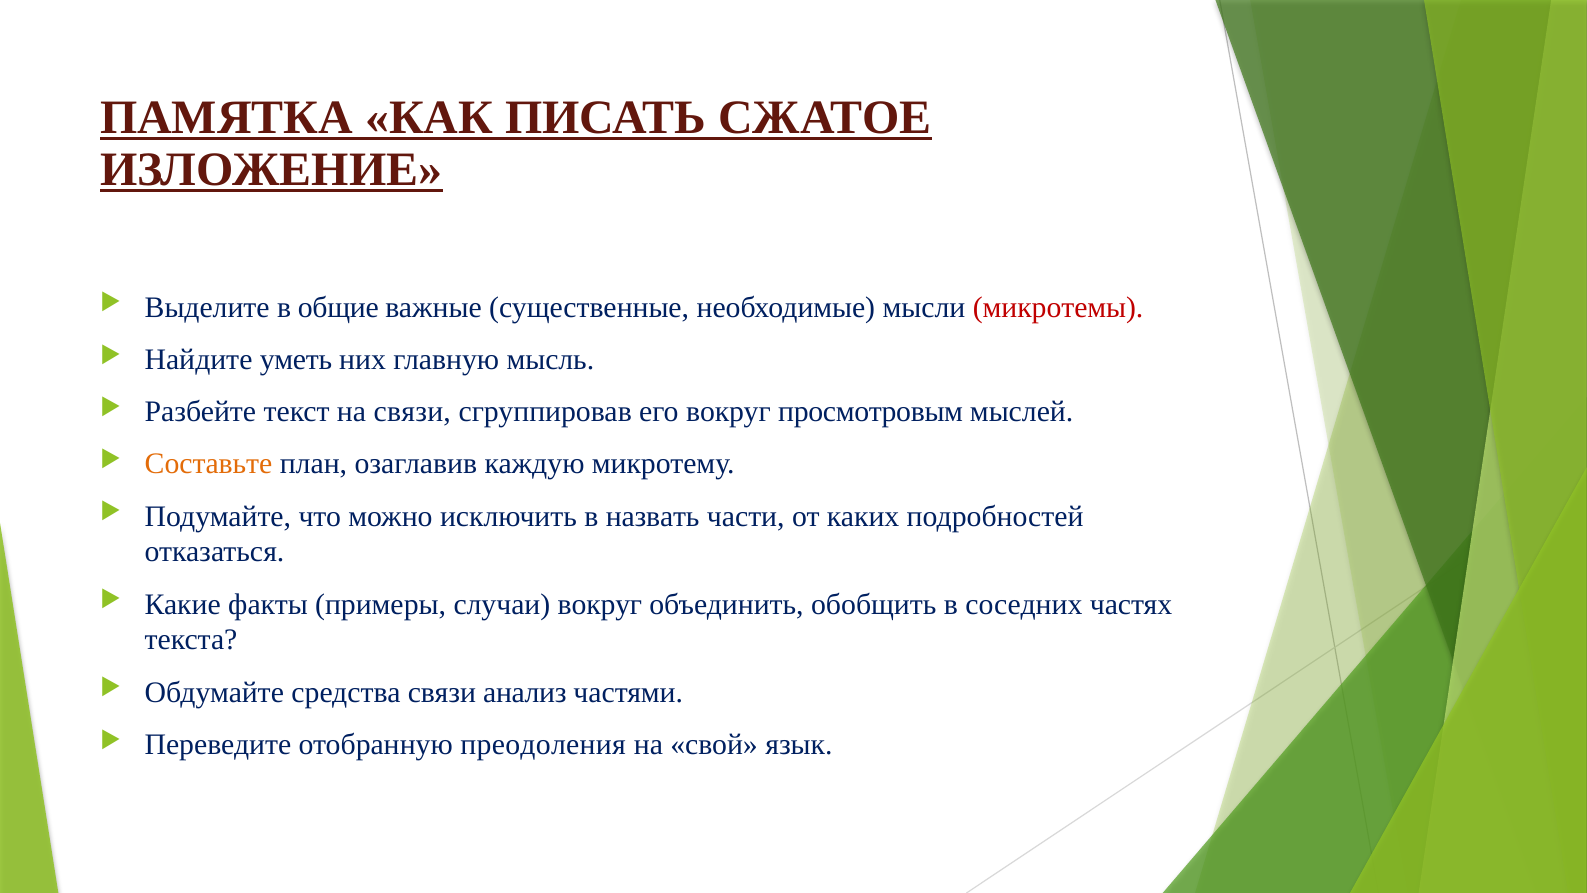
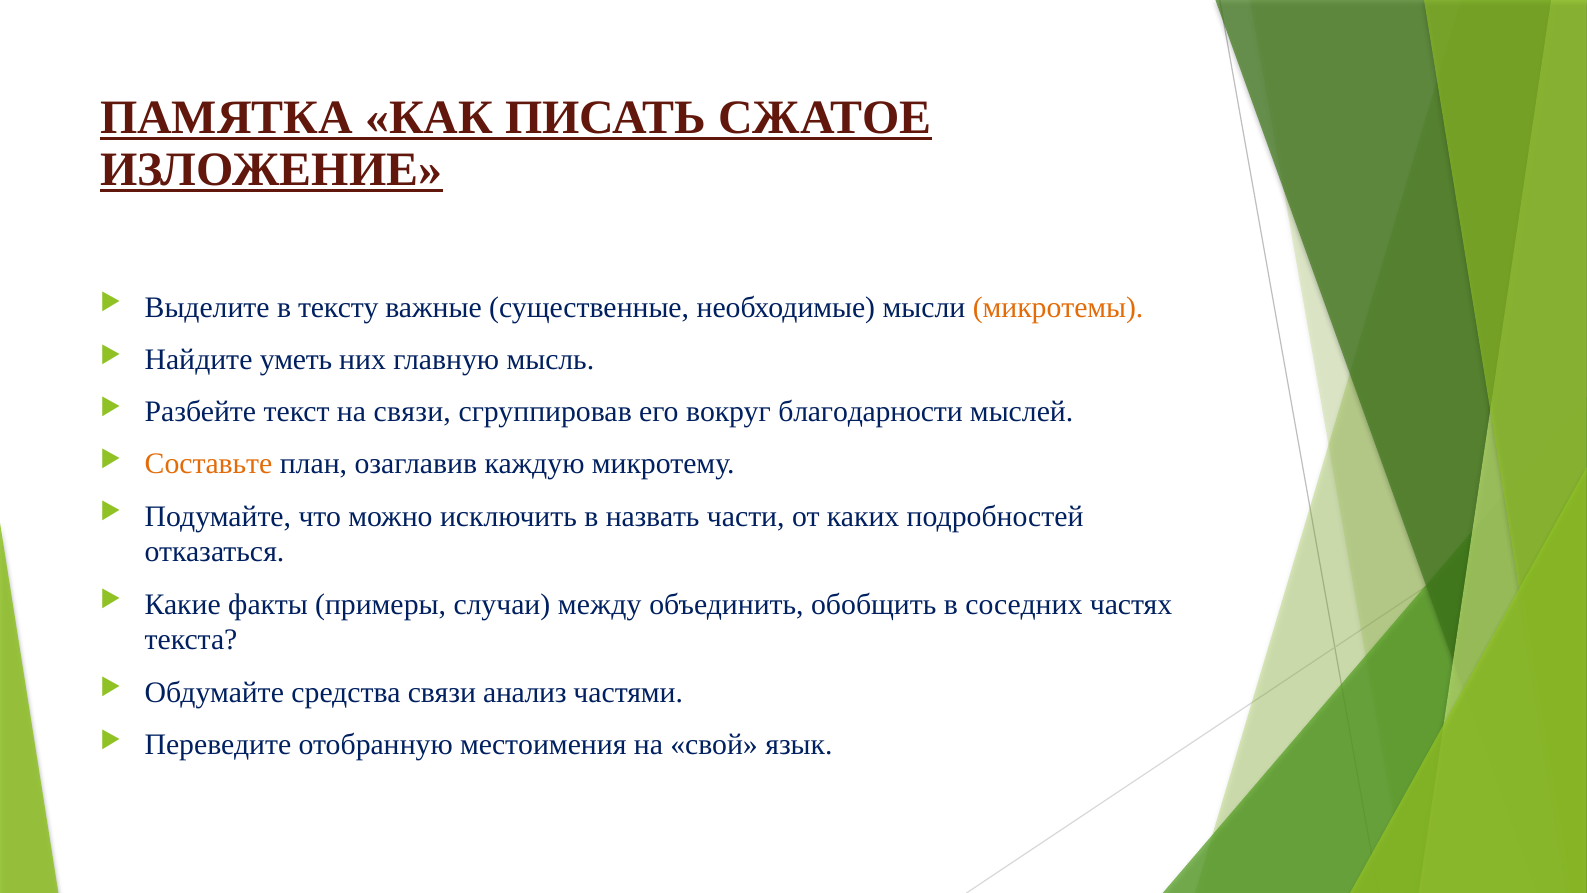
общие: общие -> тексту (338, 307)
микротемы colour: red -> orange (1058, 307)
просмотровым: просмотровым -> благодарности (871, 412)
случаи вокруг: вокруг -> между (600, 604)
преодоления: преодоления -> местоимения (543, 744)
